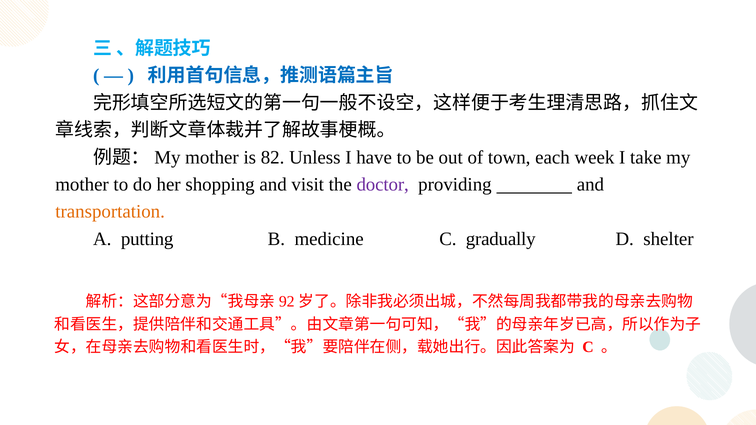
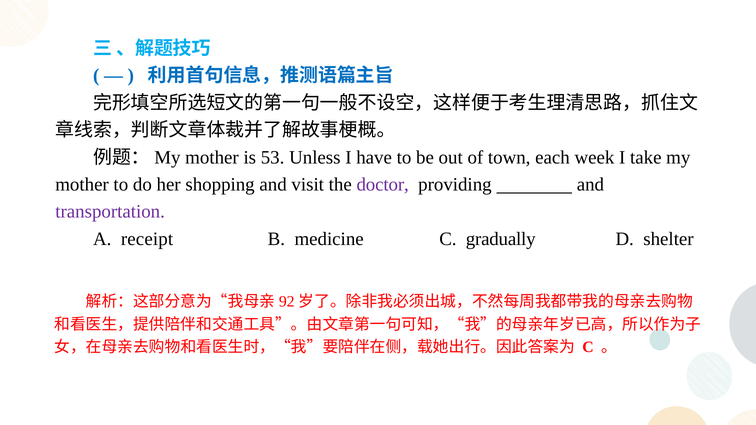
82: 82 -> 53 (273, 157)
transportation colour: orange -> purple (110, 212)
putting: putting -> receipt (147, 239)
